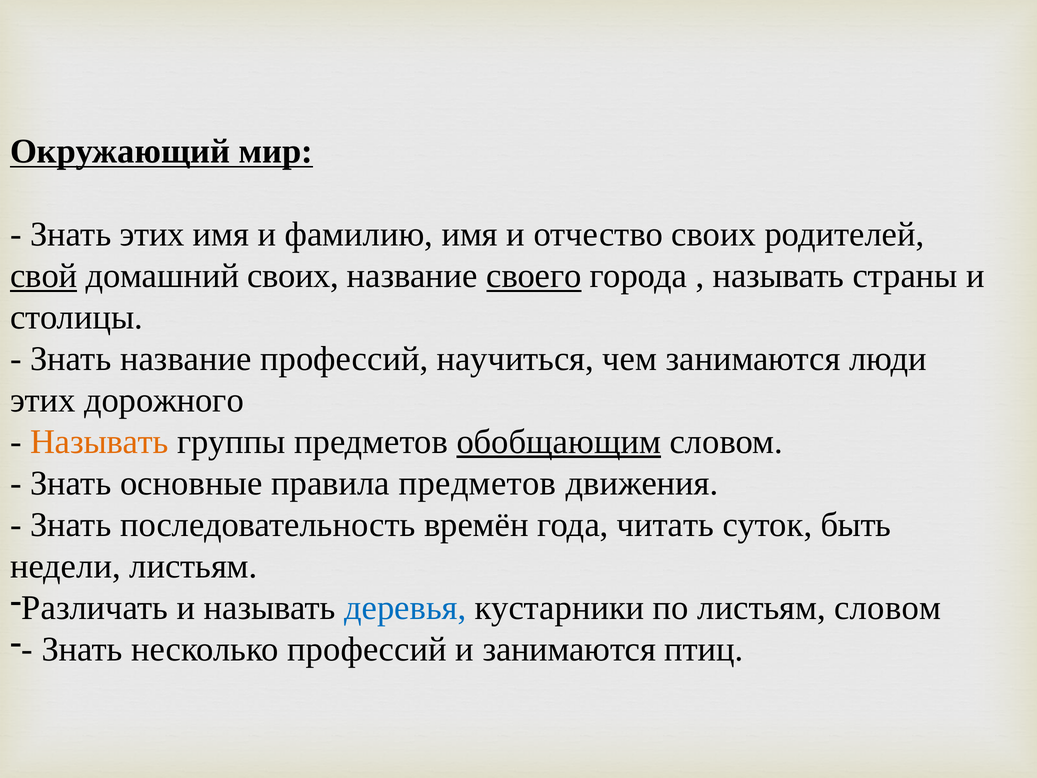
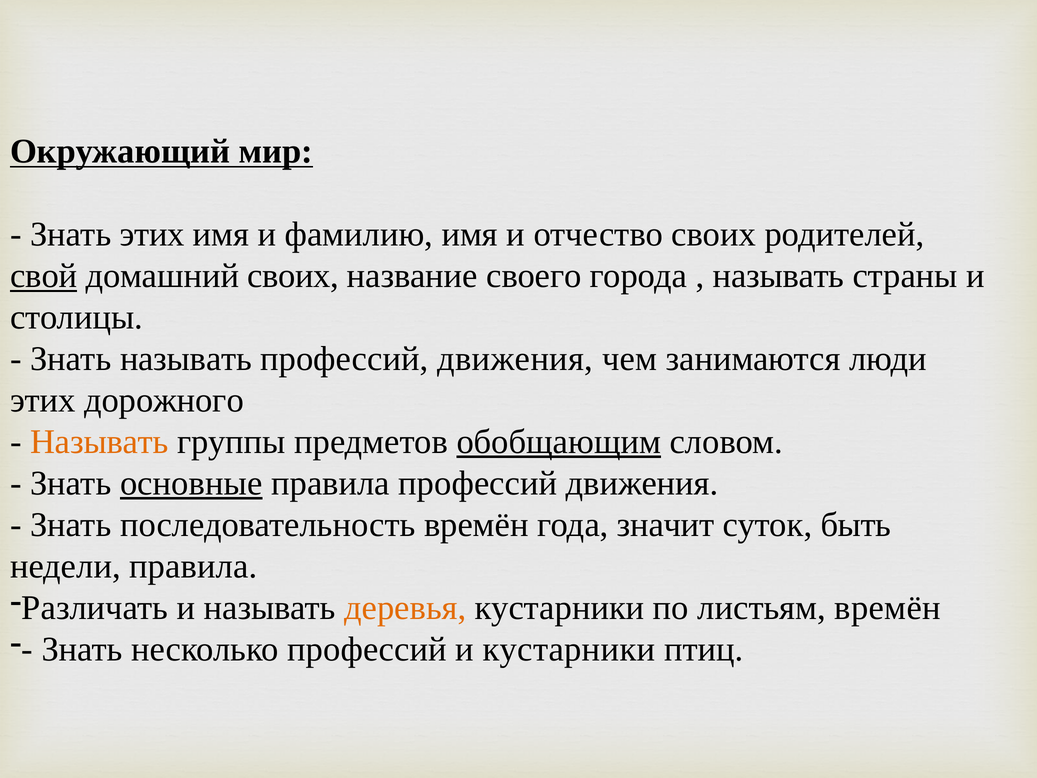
своего underline: present -> none (534, 276)
Знать название: название -> называть (186, 359)
научиться: научиться -> движения (515, 359)
основные underline: none -> present (191, 483)
правила предметов: предметов -> профессий (478, 483)
читать: читать -> значит (666, 525)
недели листьям: листьям -> правила (193, 566)
деревья colour: blue -> orange (405, 608)
листьям словом: словом -> времён (888, 608)
и занимаются: занимаются -> кустарники (569, 649)
